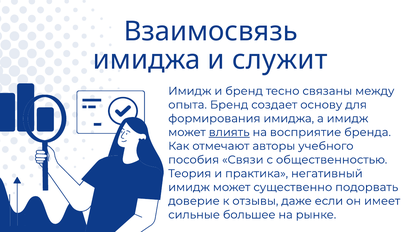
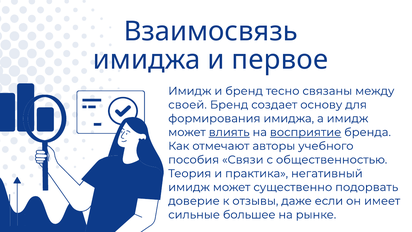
служит: служит -> первое (280, 60)
опыта: опыта -> своей (188, 105)
восприятие underline: none -> present (306, 132)
